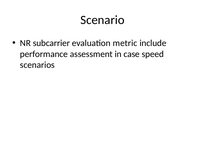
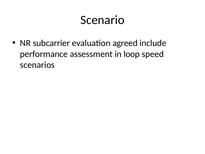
metric: metric -> agreed (125, 43)
case: case -> loop (132, 54)
